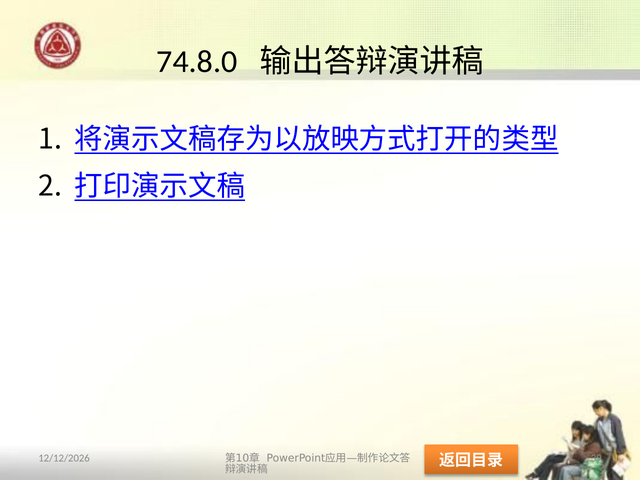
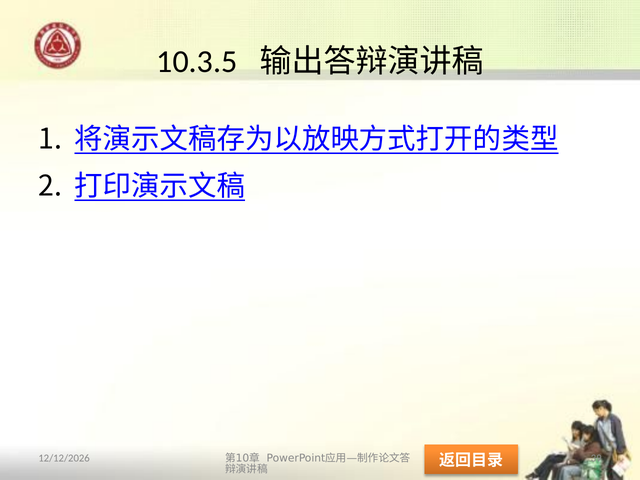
74.8.0: 74.8.0 -> 10.3.5 (197, 61)
